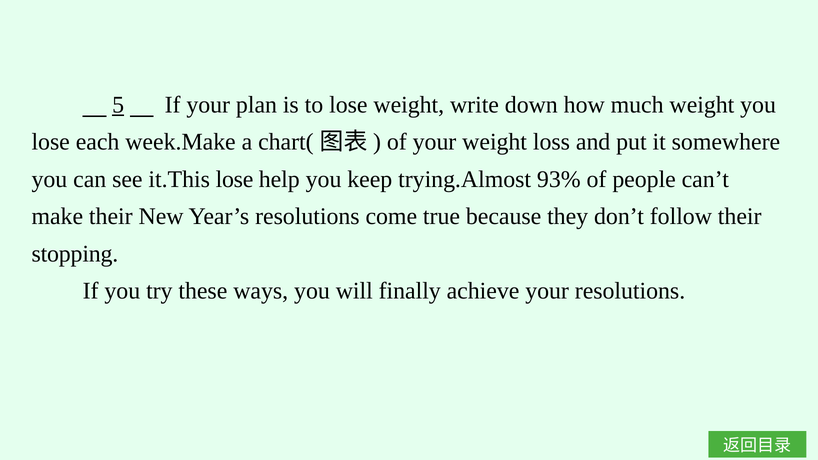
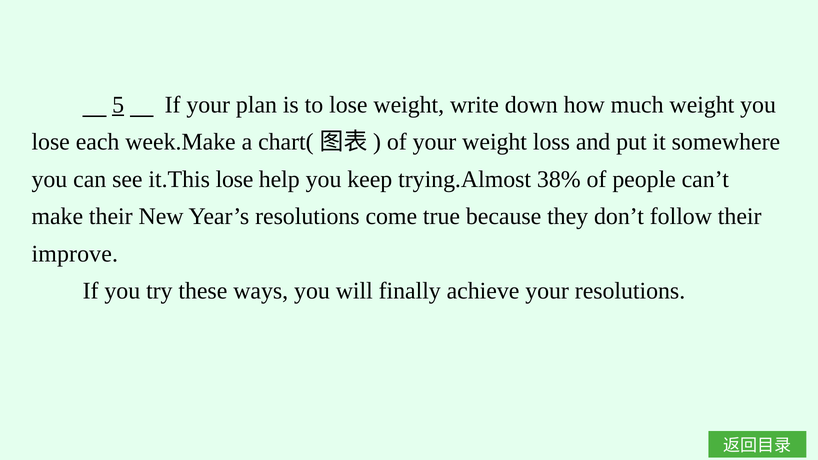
93%: 93% -> 38% (559, 179)
stopping: stopping -> improve (75, 254)
